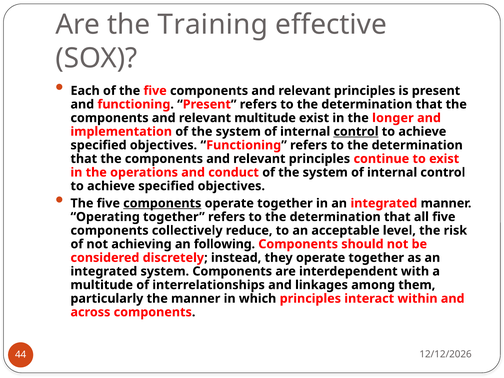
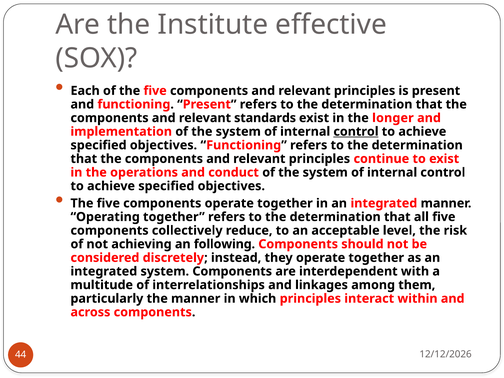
Training: Training -> Institute (213, 25)
relevant multitude: multitude -> standards (265, 118)
components underline: present -> none (162, 203)
